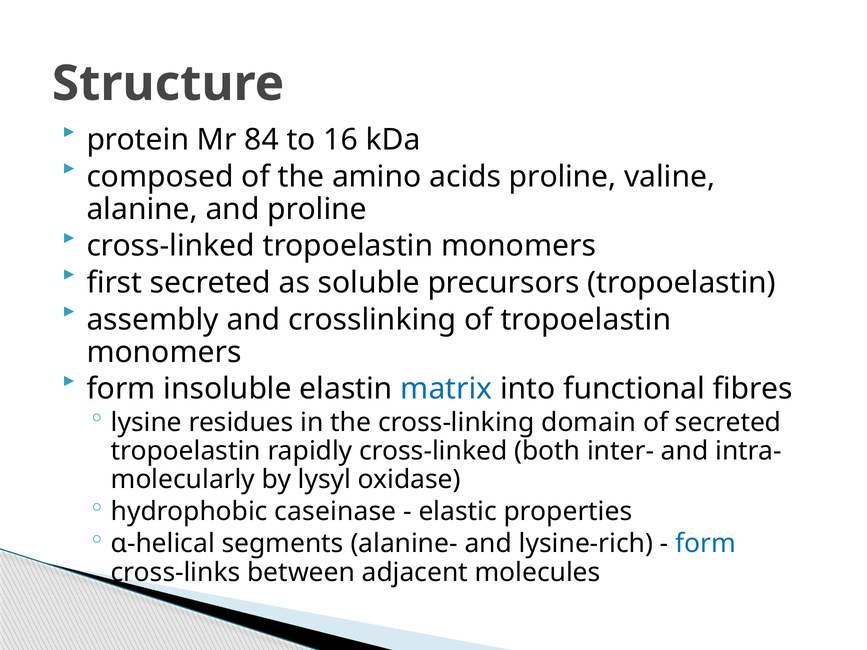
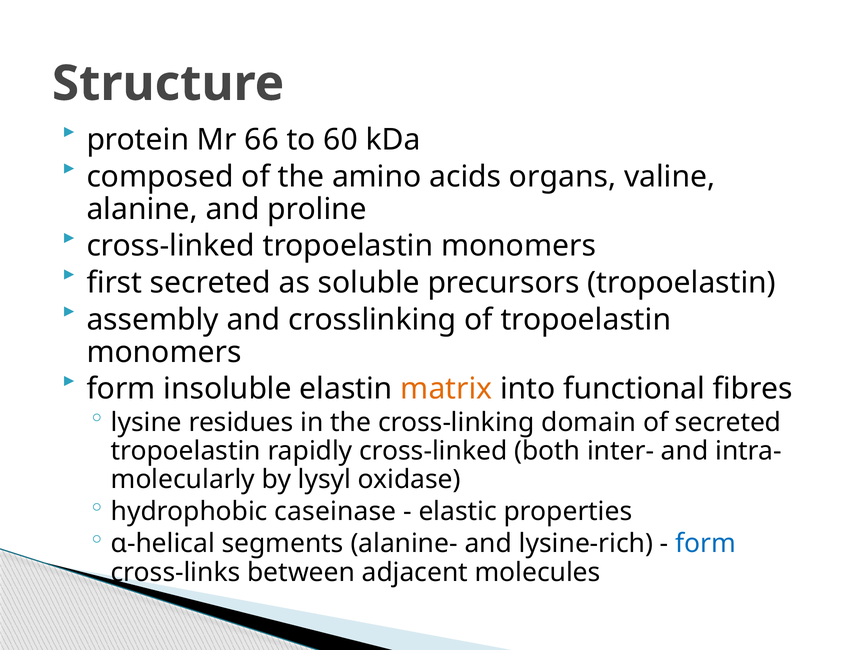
84: 84 -> 66 (262, 140)
16: 16 -> 60 (341, 140)
acids proline: proline -> organs (563, 177)
matrix colour: blue -> orange (446, 389)
